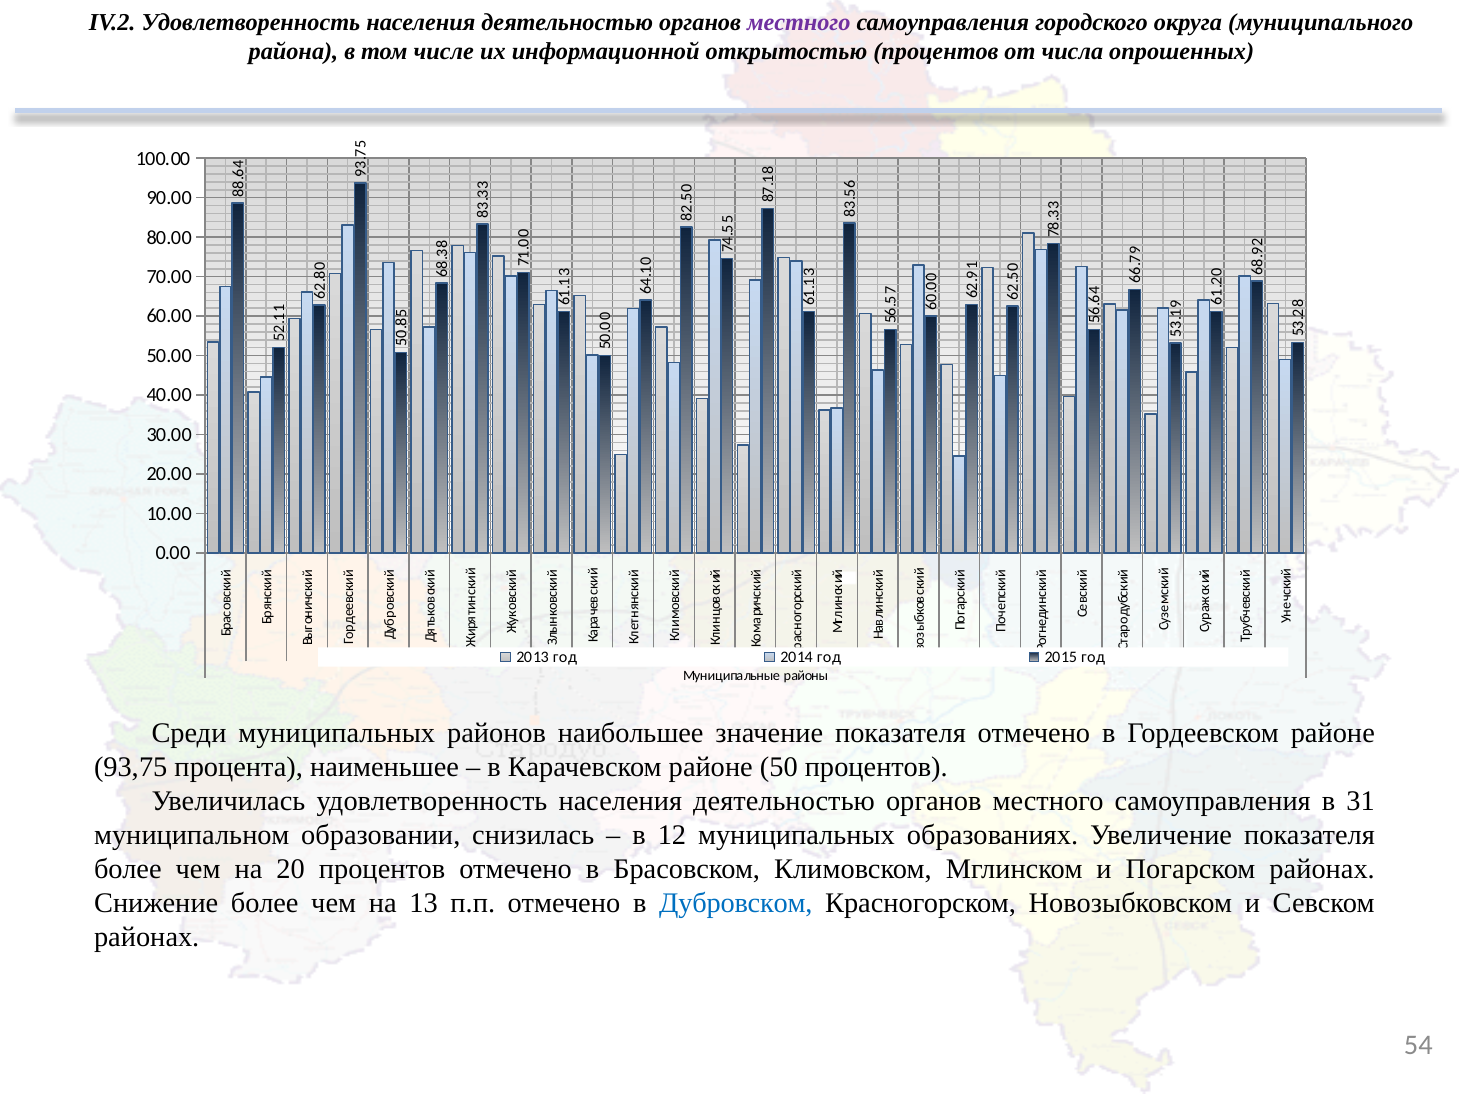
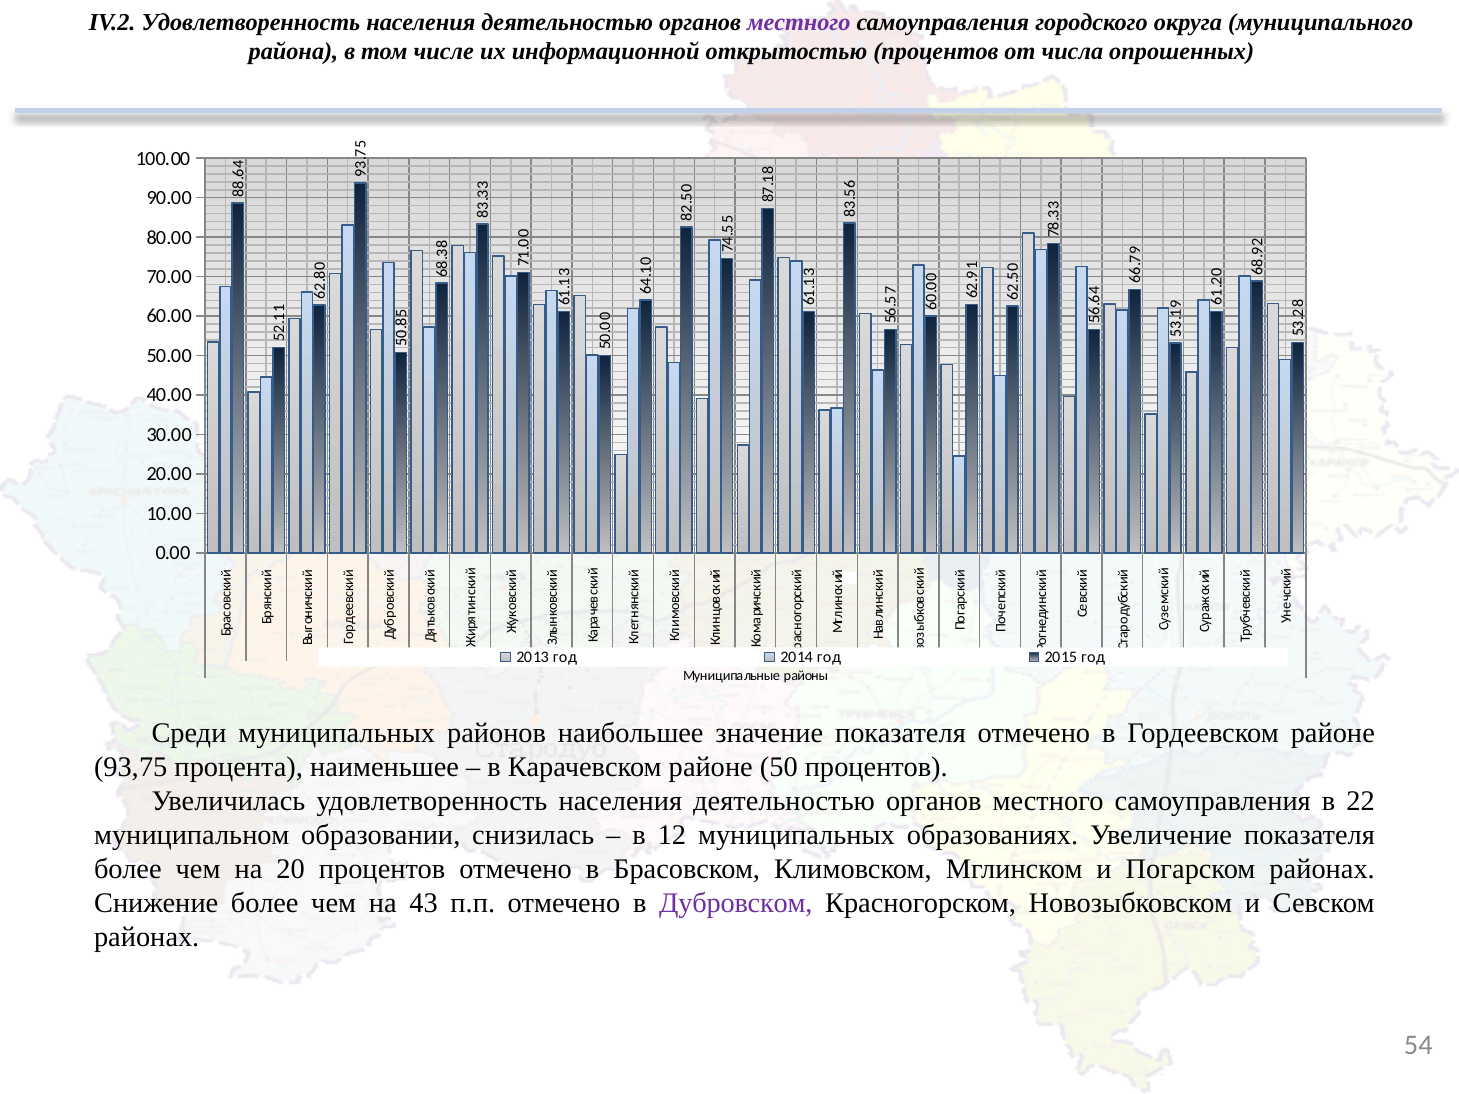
31: 31 -> 22 (1361, 801)
13: 13 -> 43 (424, 903)
Дубровском colour: blue -> purple (736, 903)
